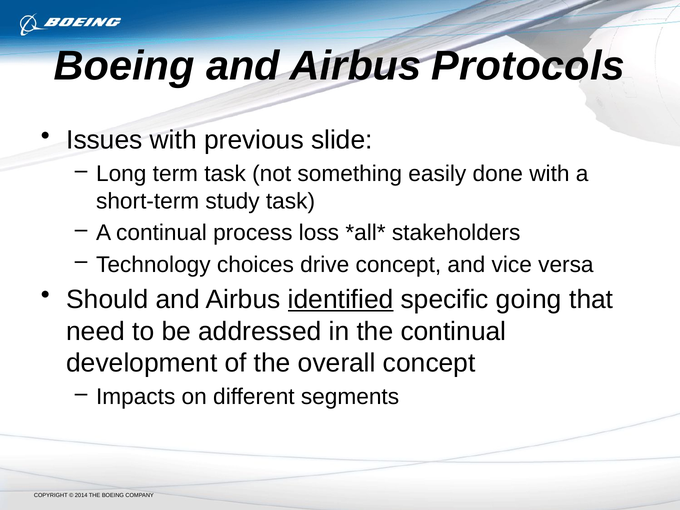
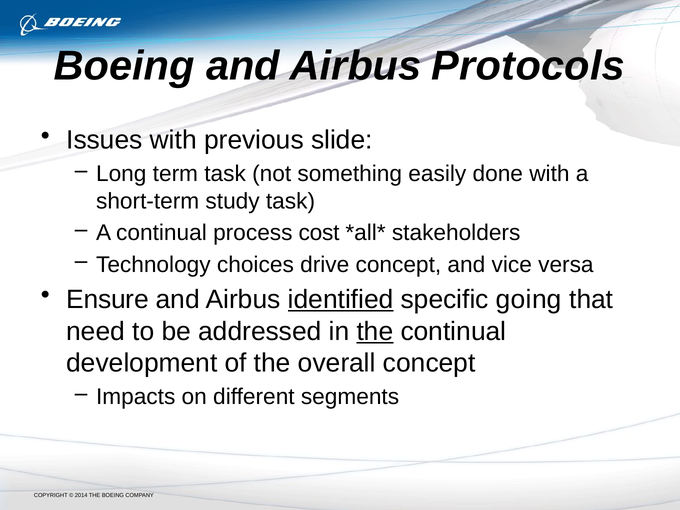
loss: loss -> cost (319, 233)
Should: Should -> Ensure (108, 300)
the underline: none -> present (375, 331)
